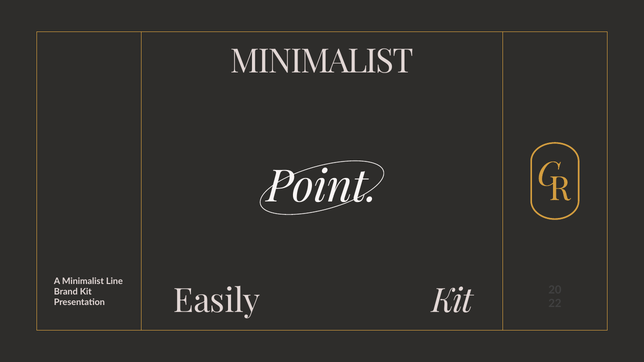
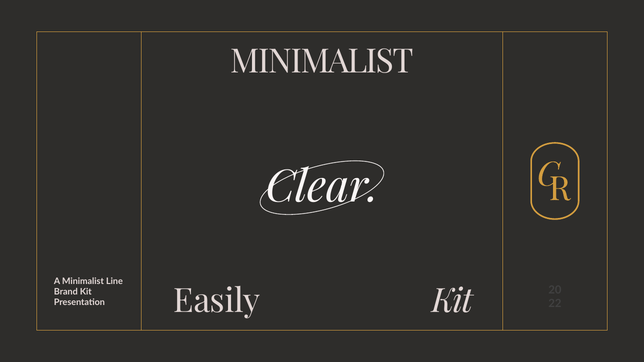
Point: Point -> Clear (322, 187)
